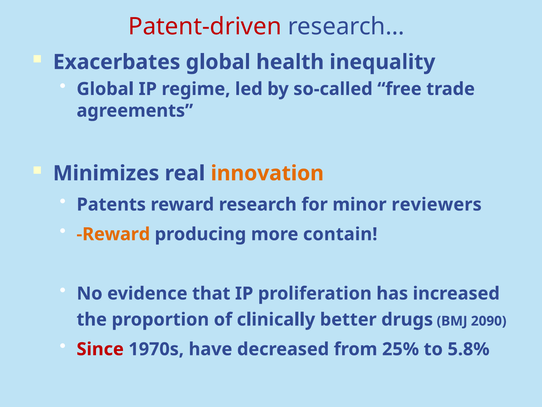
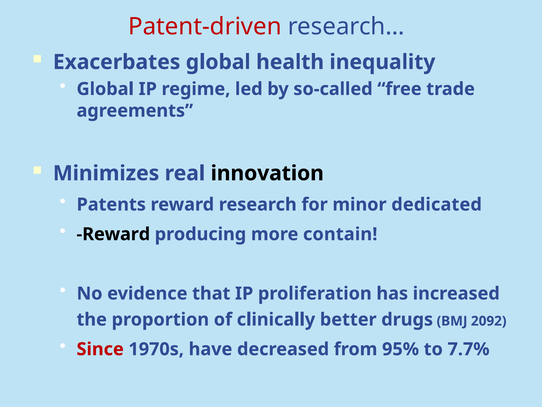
innovation colour: orange -> black (267, 173)
reviewers: reviewers -> dedicated (437, 204)
Reward colour: orange -> black (113, 234)
2090: 2090 -> 2092 (489, 321)
25%: 25% -> 95% (401, 349)
5.8%: 5.8% -> 7.7% (469, 349)
